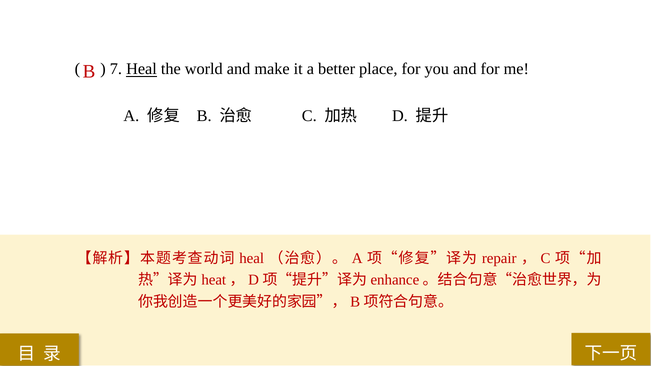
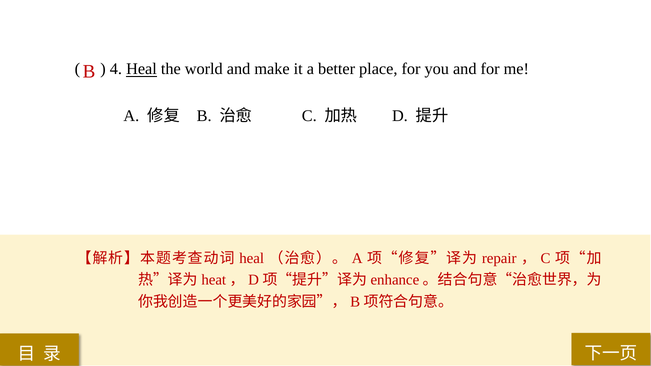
7: 7 -> 4 (116, 69)
